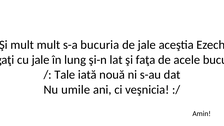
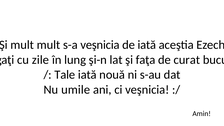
s-a bucuria: bucuria -> veşnicia (100, 45)
de jale: jale -> iată (147, 45)
cu jale: jale -> zile (40, 60)
acele: acele -> curat (187, 60)
